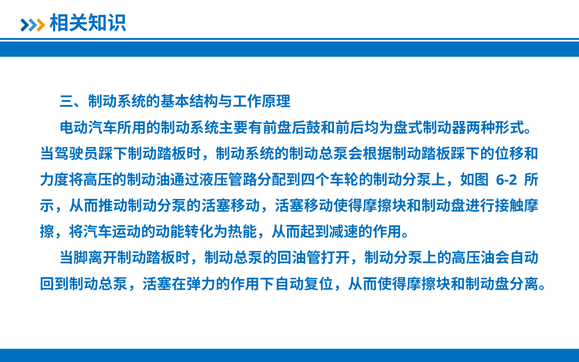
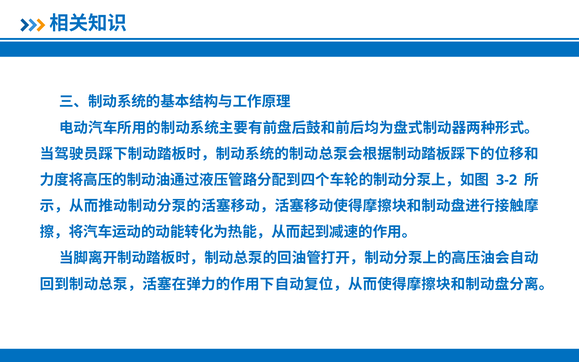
6-2: 6-2 -> 3-2 (507, 180)
